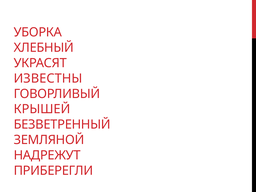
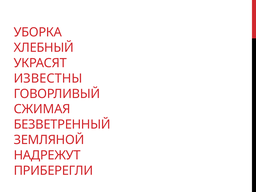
КРЫШЕЙ: КРЫШЕЙ -> СЖИМАЯ (42, 109)
